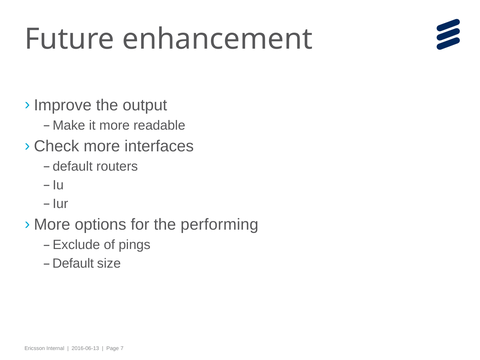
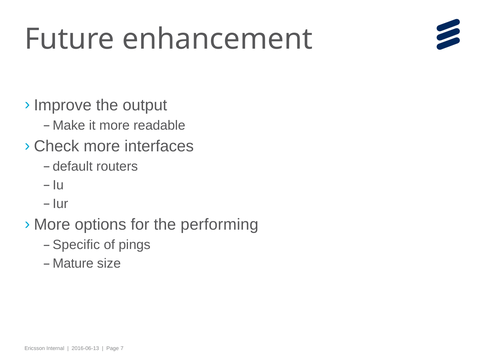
Exclude: Exclude -> Specific (76, 245)
Default: Default -> Mature (73, 263)
